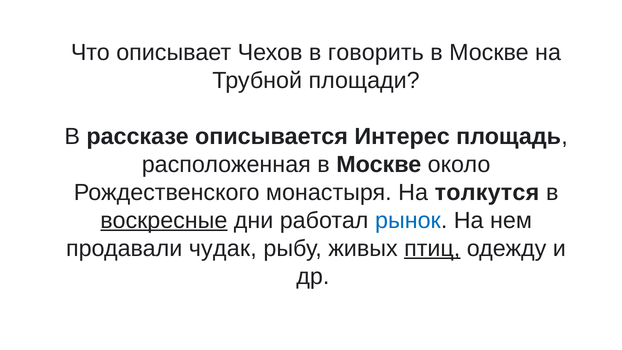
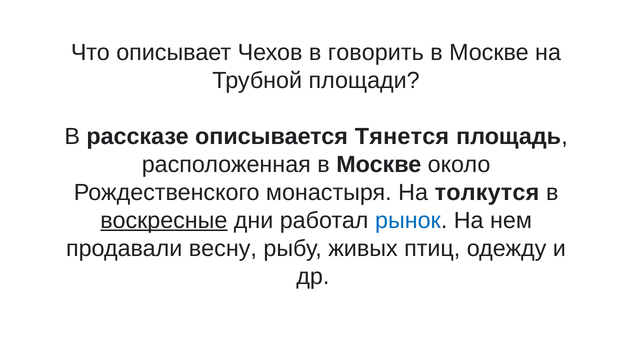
Интерес: Интерес -> Тянется (402, 136)
чудак: чудак -> весну (223, 248)
птиц underline: present -> none (432, 248)
